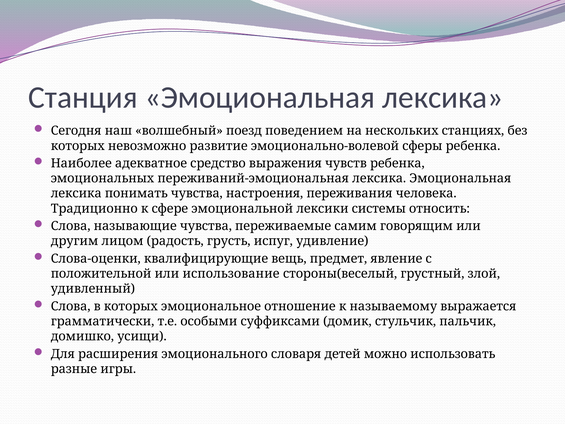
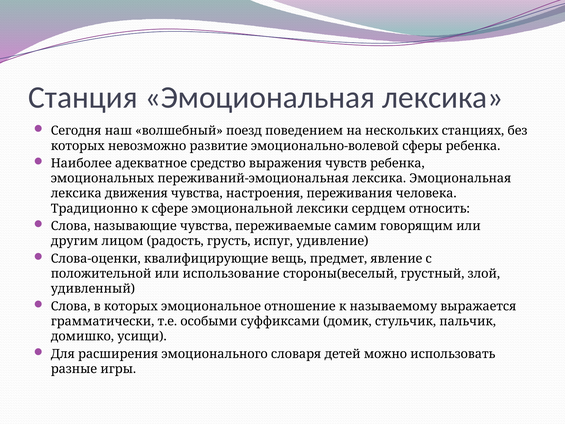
понимать: понимать -> движения (136, 193)
системы: системы -> сердцем (379, 208)
